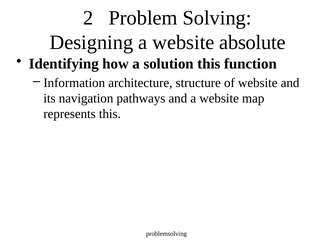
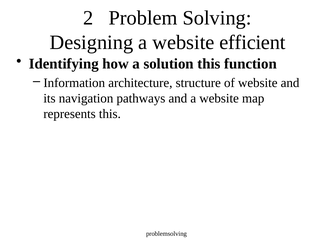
absolute: absolute -> efficient (252, 42)
